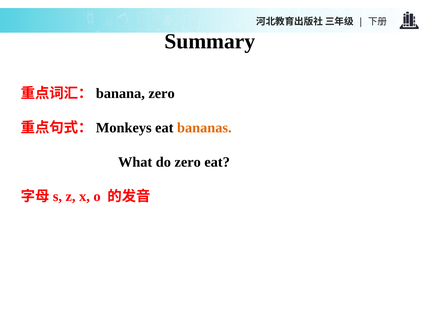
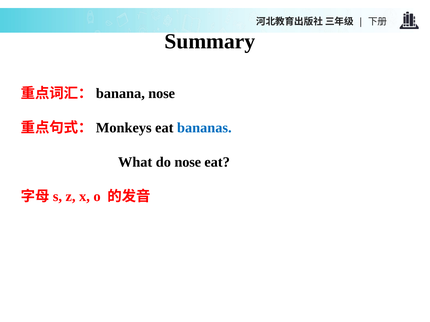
zero: zero -> nose (162, 94)
bananas colour: orange -> blue (204, 128)
do zero: zero -> nose (188, 162)
